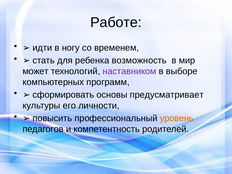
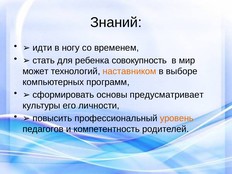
Работе: Работе -> Знаний (116, 22)
возможность: возможность -> совокупность (139, 60)
наставником colour: purple -> orange (129, 71)
